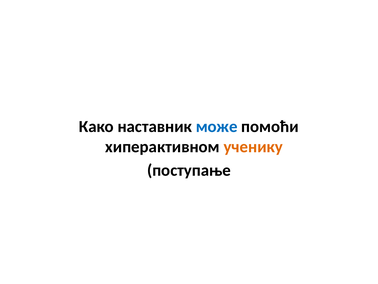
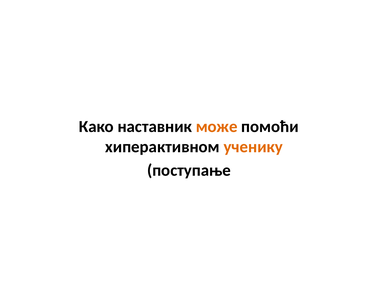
може colour: blue -> orange (217, 126)
